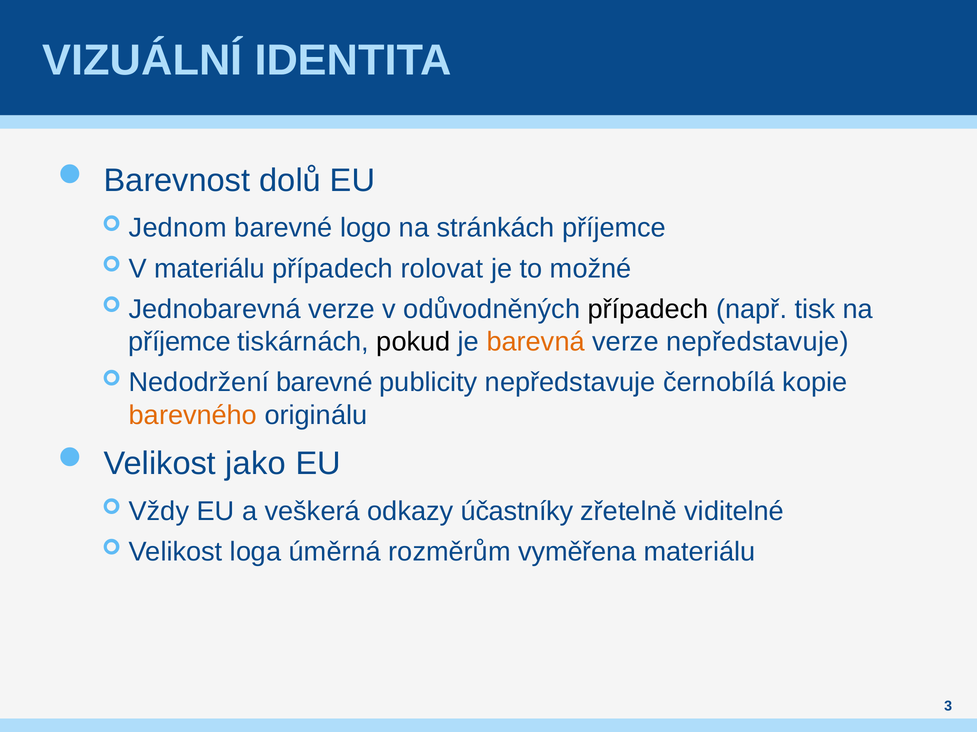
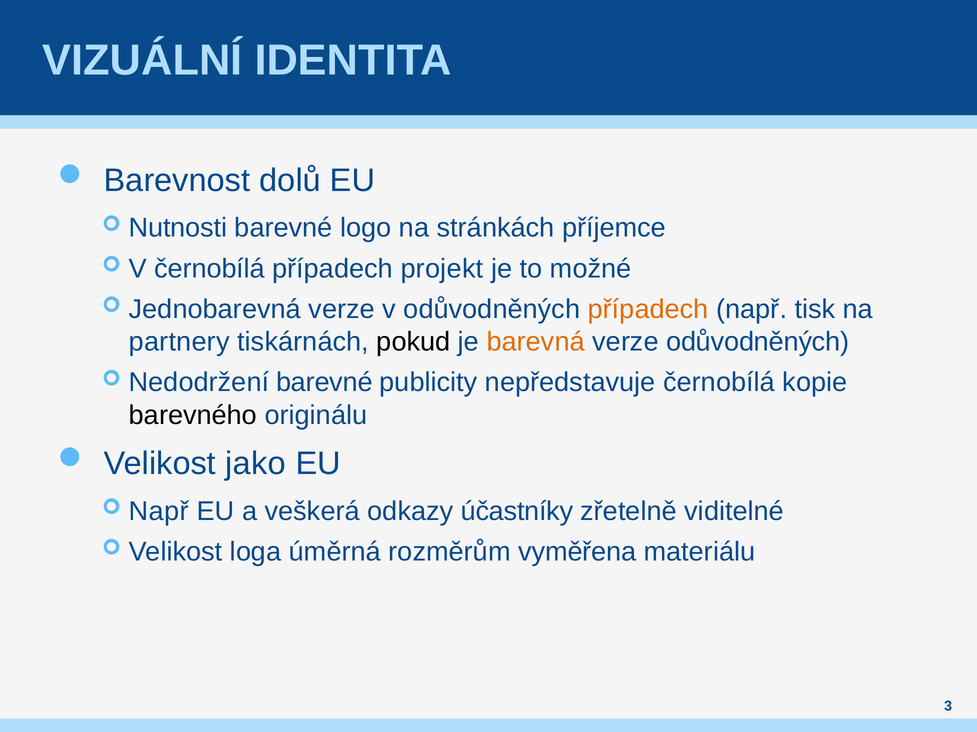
Jednom: Jednom -> Nutnosti (178, 228)
V materiálu: materiálu -> černobílá (210, 269)
rolovat: rolovat -> projekt (442, 269)
případech colour: black -> orange (648, 310)
příjemce: příjemce -> partnery (179, 342)
verze nepředstavuje: nepředstavuje -> odůvodněných (758, 342)
barevného colour: orange -> black (193, 415)
Vždy: Vždy -> Např (159, 512)
